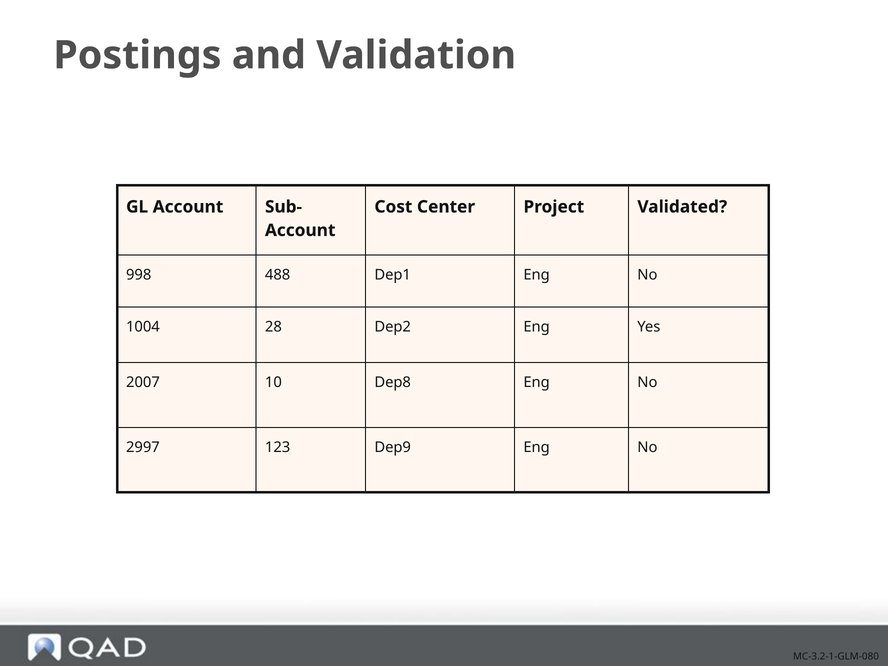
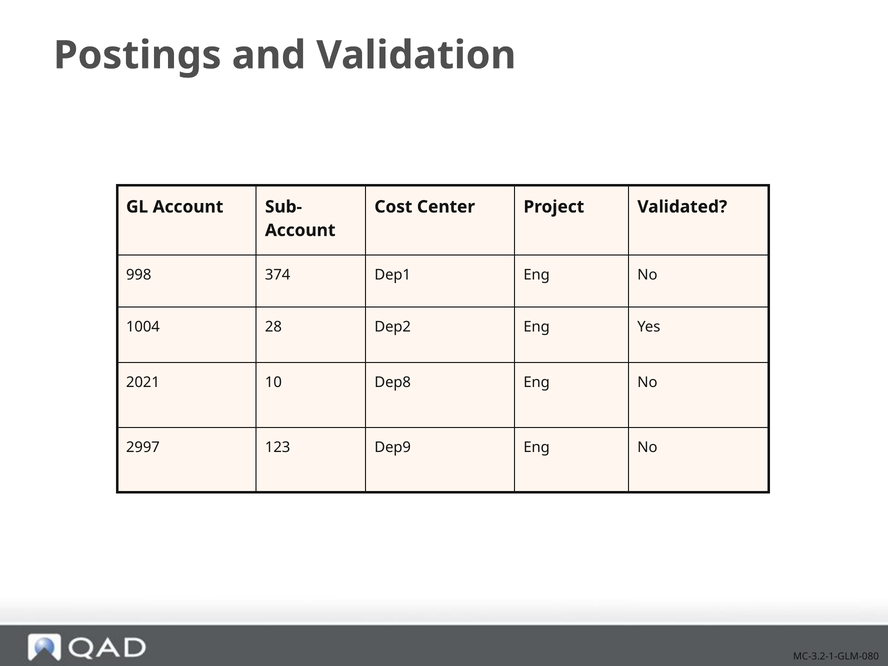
488: 488 -> 374 (278, 275)
2007: 2007 -> 2021 (143, 383)
